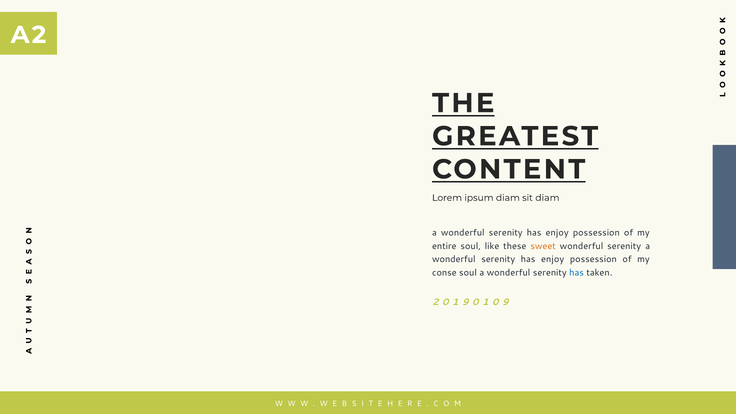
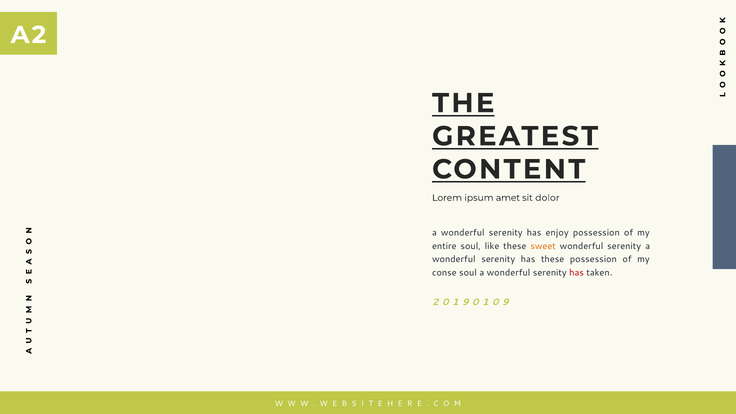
ipsum diam: diam -> amet (508, 198)
sit diam: diam -> dolor (547, 198)
enjoy: enjoy -> these (553, 259)
has colour: blue -> red (577, 272)
